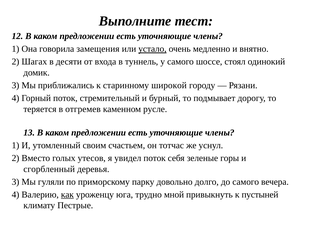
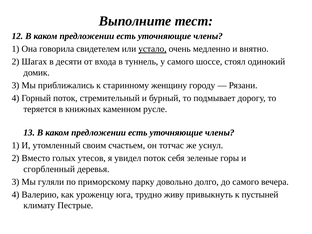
замещения: замещения -> свидетелем (98, 49)
широкой: широкой -> женщину (169, 85)
отгремев: отгремев -> книжных (83, 109)
как underline: present -> none (67, 195)
мной: мной -> живу (174, 195)
